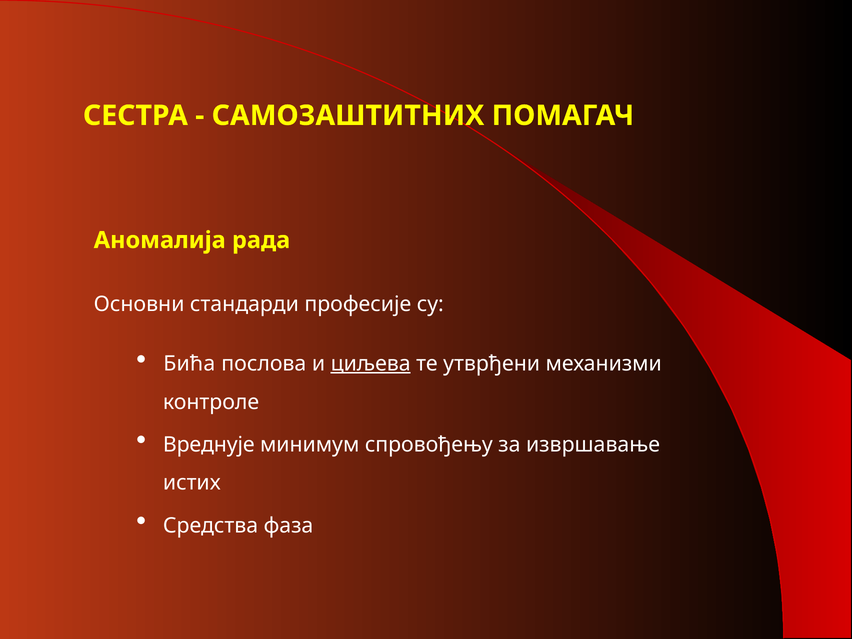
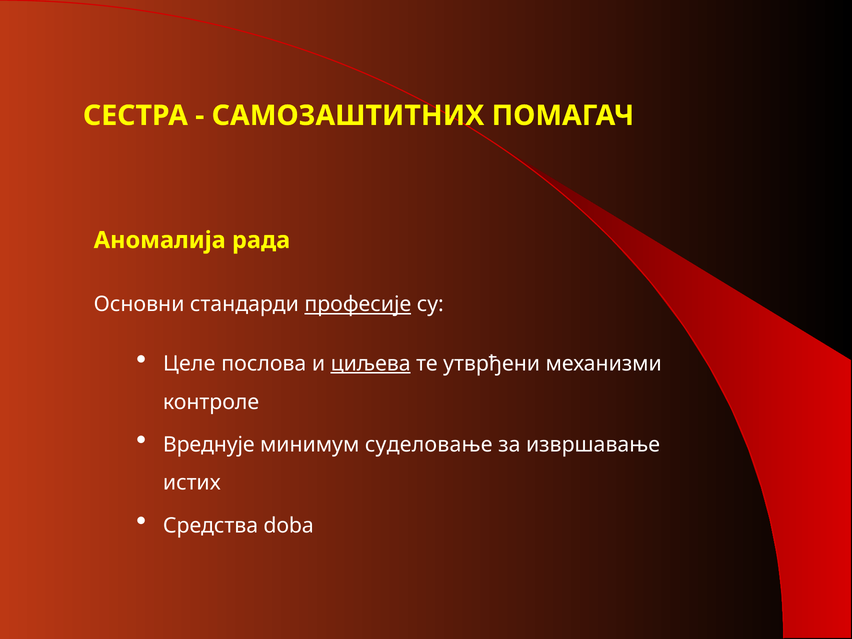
професије underline: none -> present (358, 304)
Бића: Бића -> Целе (189, 364)
спровођењу: спровођењу -> суделовање (429, 445)
фаза: фаза -> doba (289, 526)
